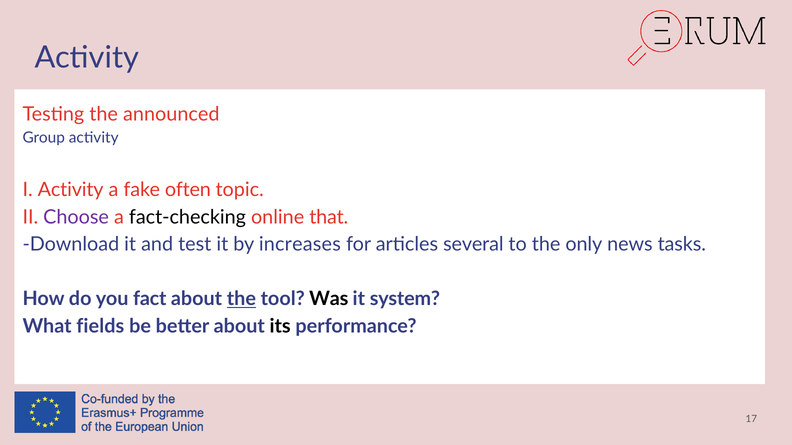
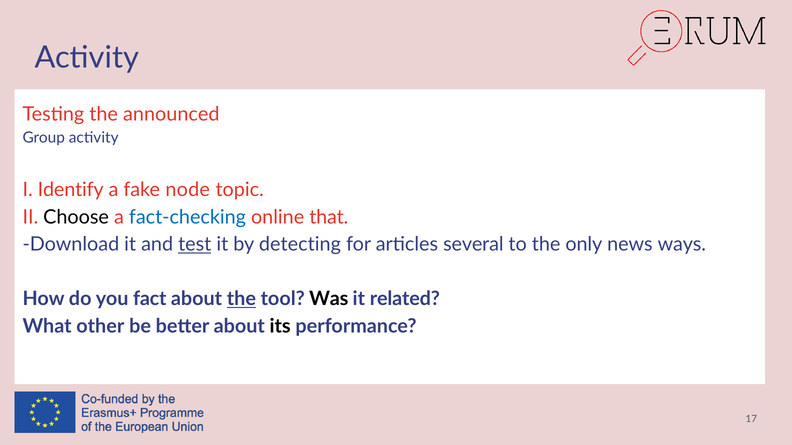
I Activity: Activity -> Identify (71, 190)
often: often -> node (188, 190)
Choose colour: purple -> black (76, 217)
fact-checking colour: black -> blue (187, 217)
test underline: none -> present (195, 245)
increases: increases -> detecting (300, 245)
tasks: tasks -> ways (682, 245)
system: system -> related (405, 299)
fields: fields -> other (100, 327)
